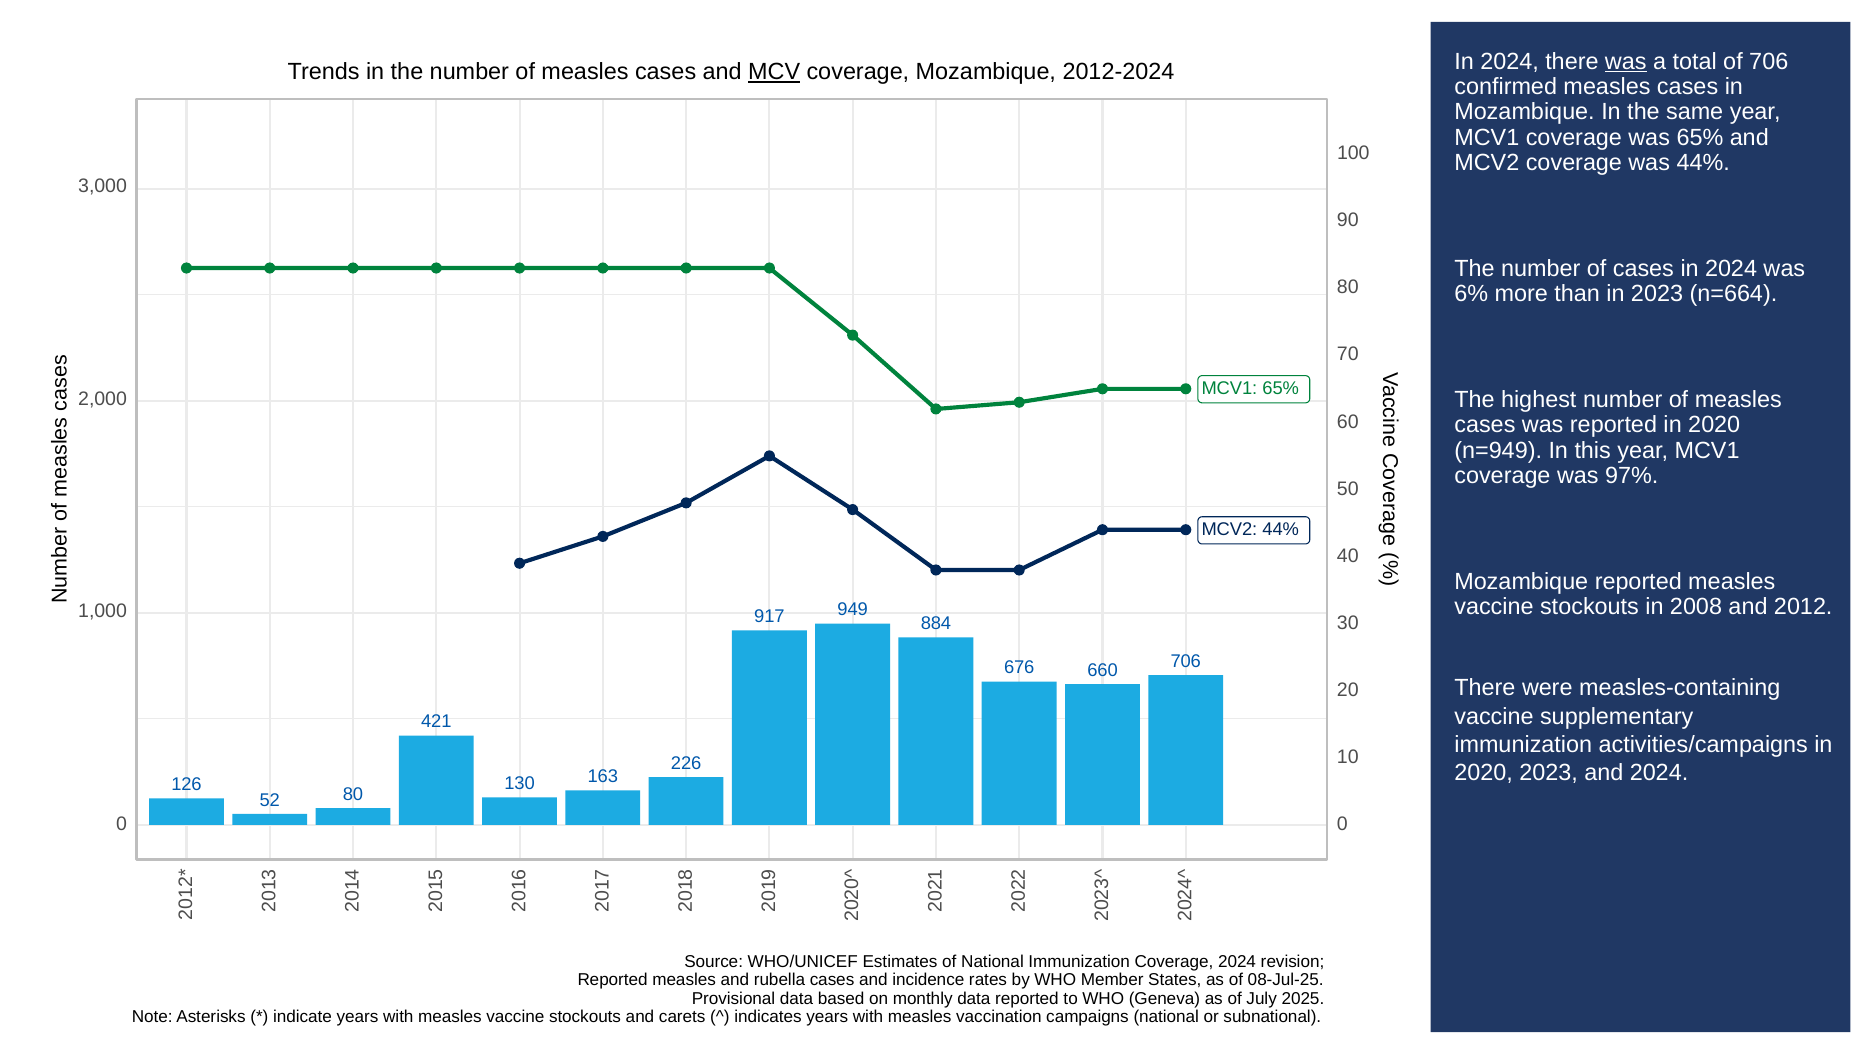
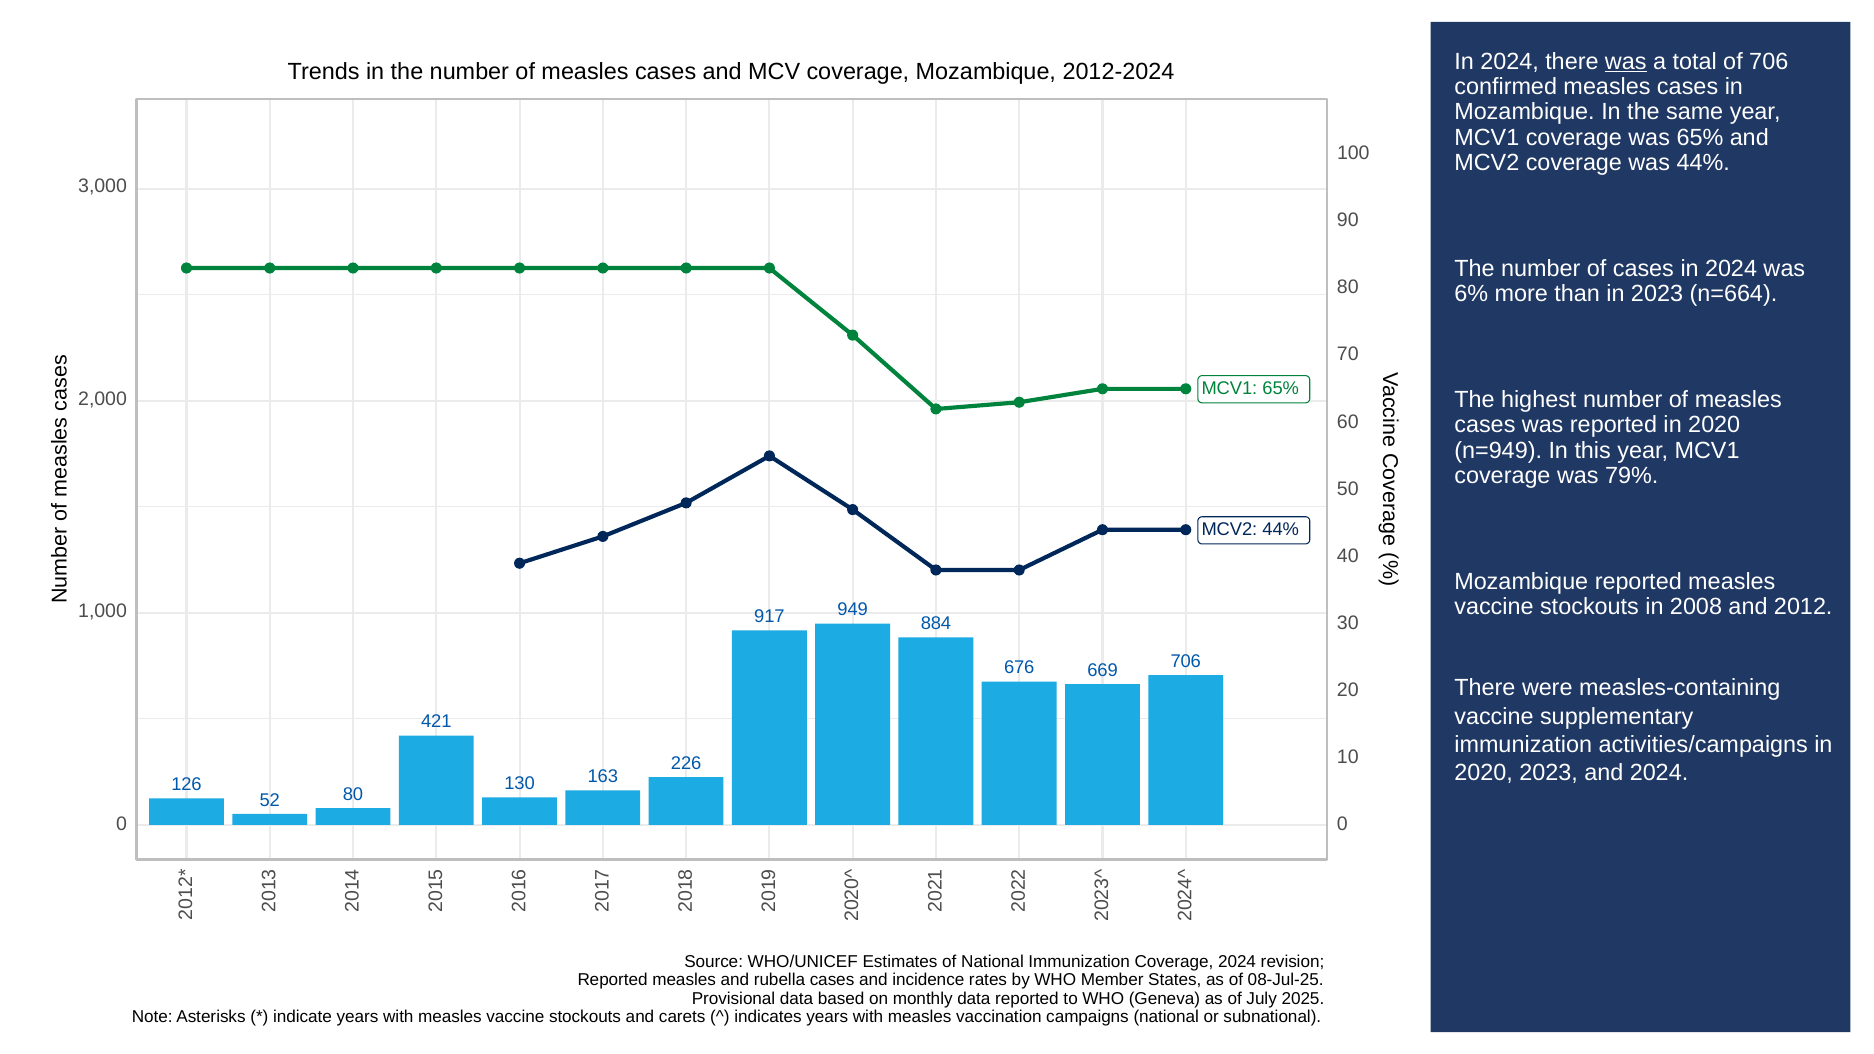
MCV underline: present -> none (774, 72)
97%: 97% -> 79% (1632, 476)
660: 660 -> 669 (1103, 670)
